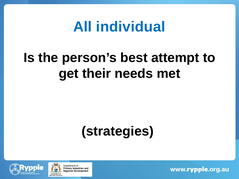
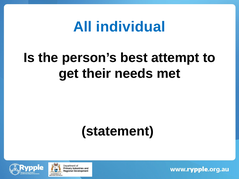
strategies: strategies -> statement (118, 131)
